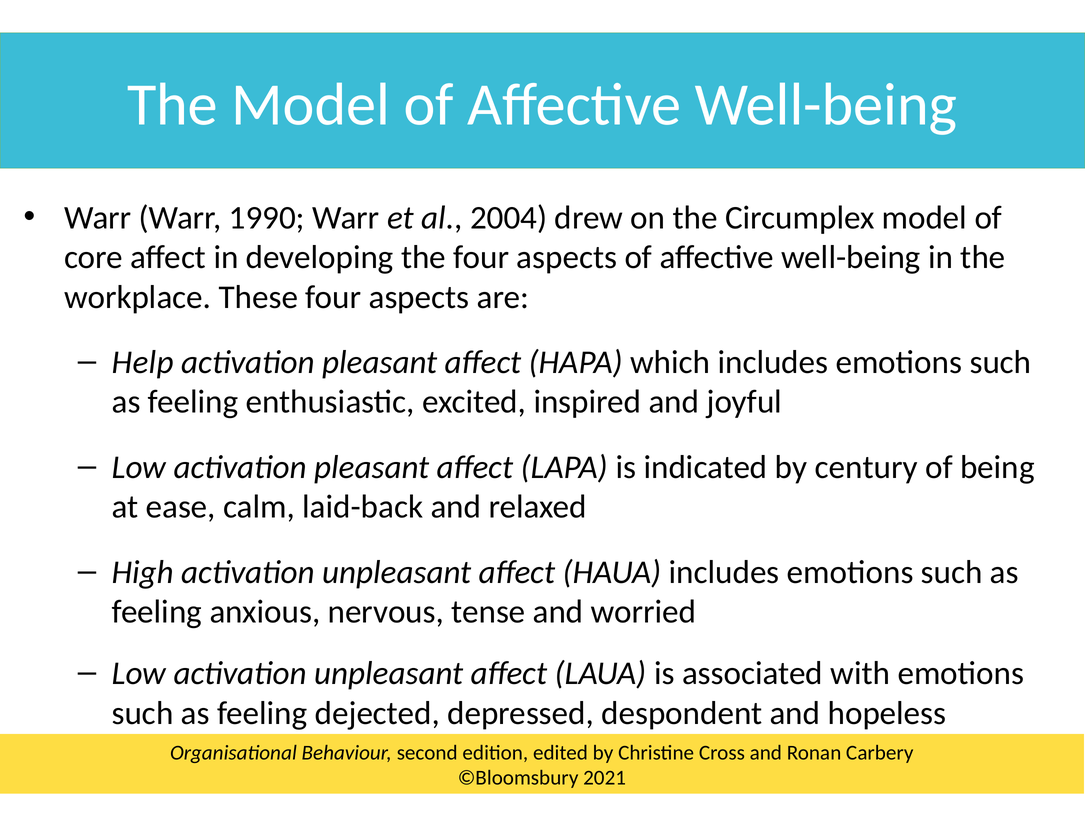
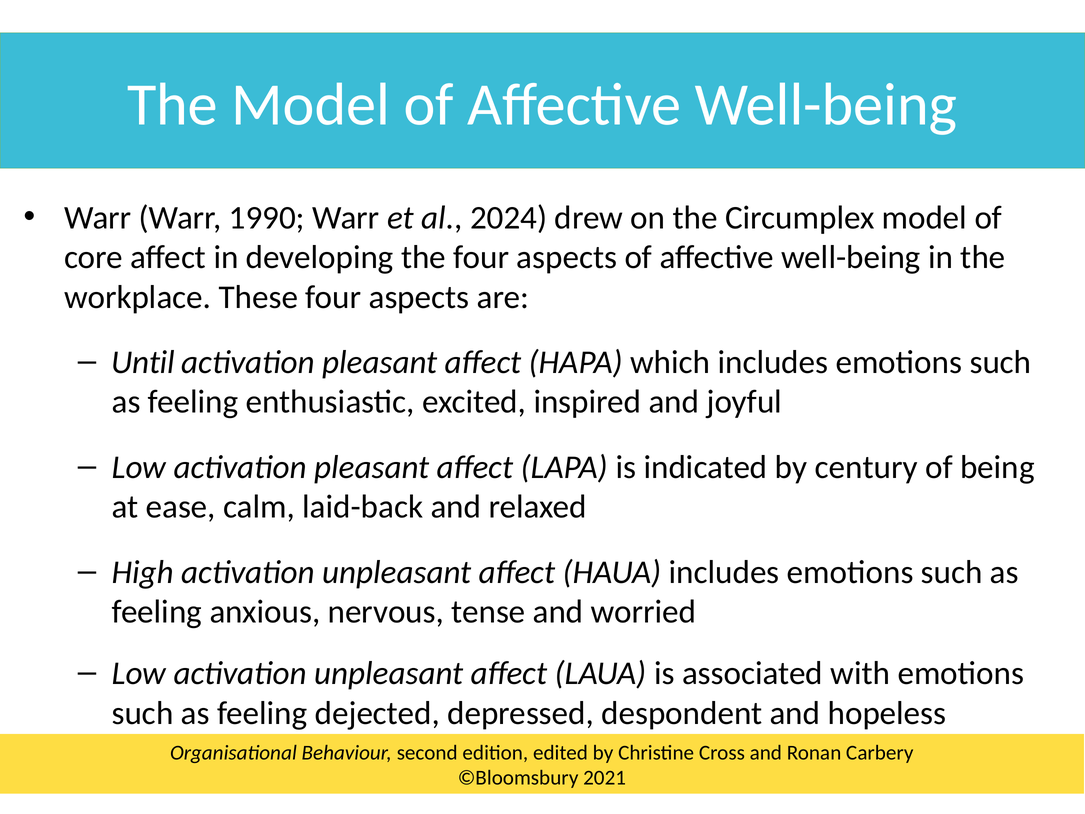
2004: 2004 -> 2024 (509, 218)
Help: Help -> Until (143, 362)
